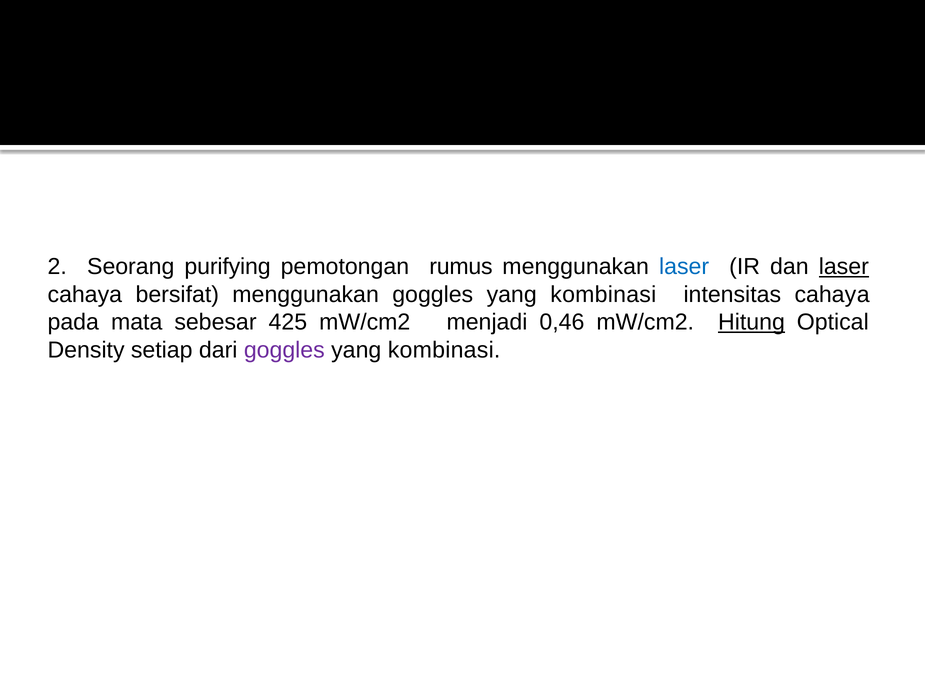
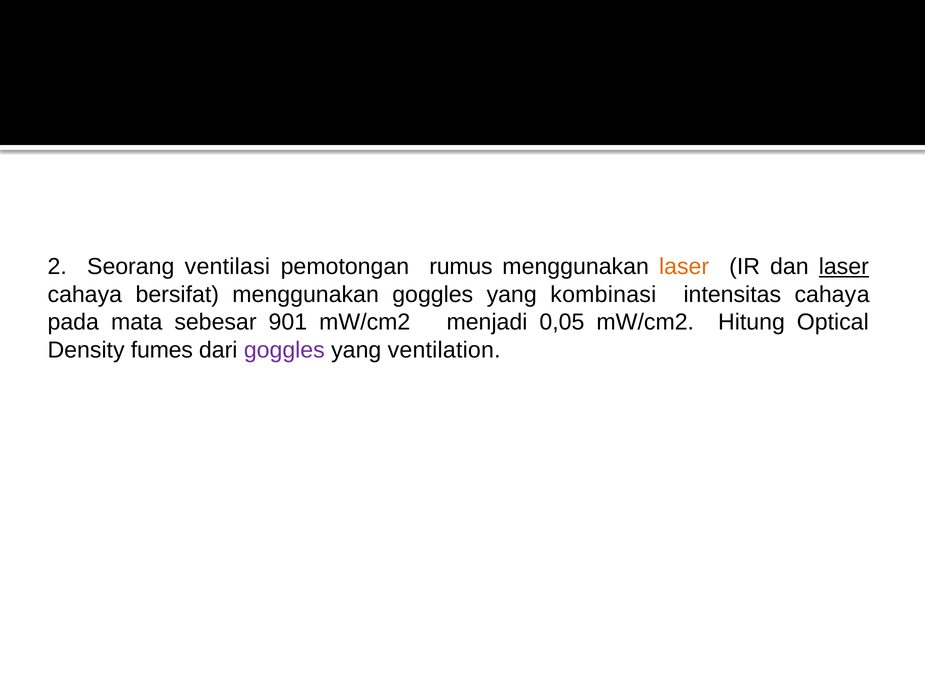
purifying: purifying -> ventilasi (227, 267)
laser colour: blue -> orange (684, 267)
425: 425 -> 901 (288, 322)
0,46: 0,46 -> 0,05 (562, 322)
Hitung underline: present -> none (751, 322)
setiap: setiap -> fumes (162, 350)
kombinasi: kombinasi -> ventilation (444, 350)
